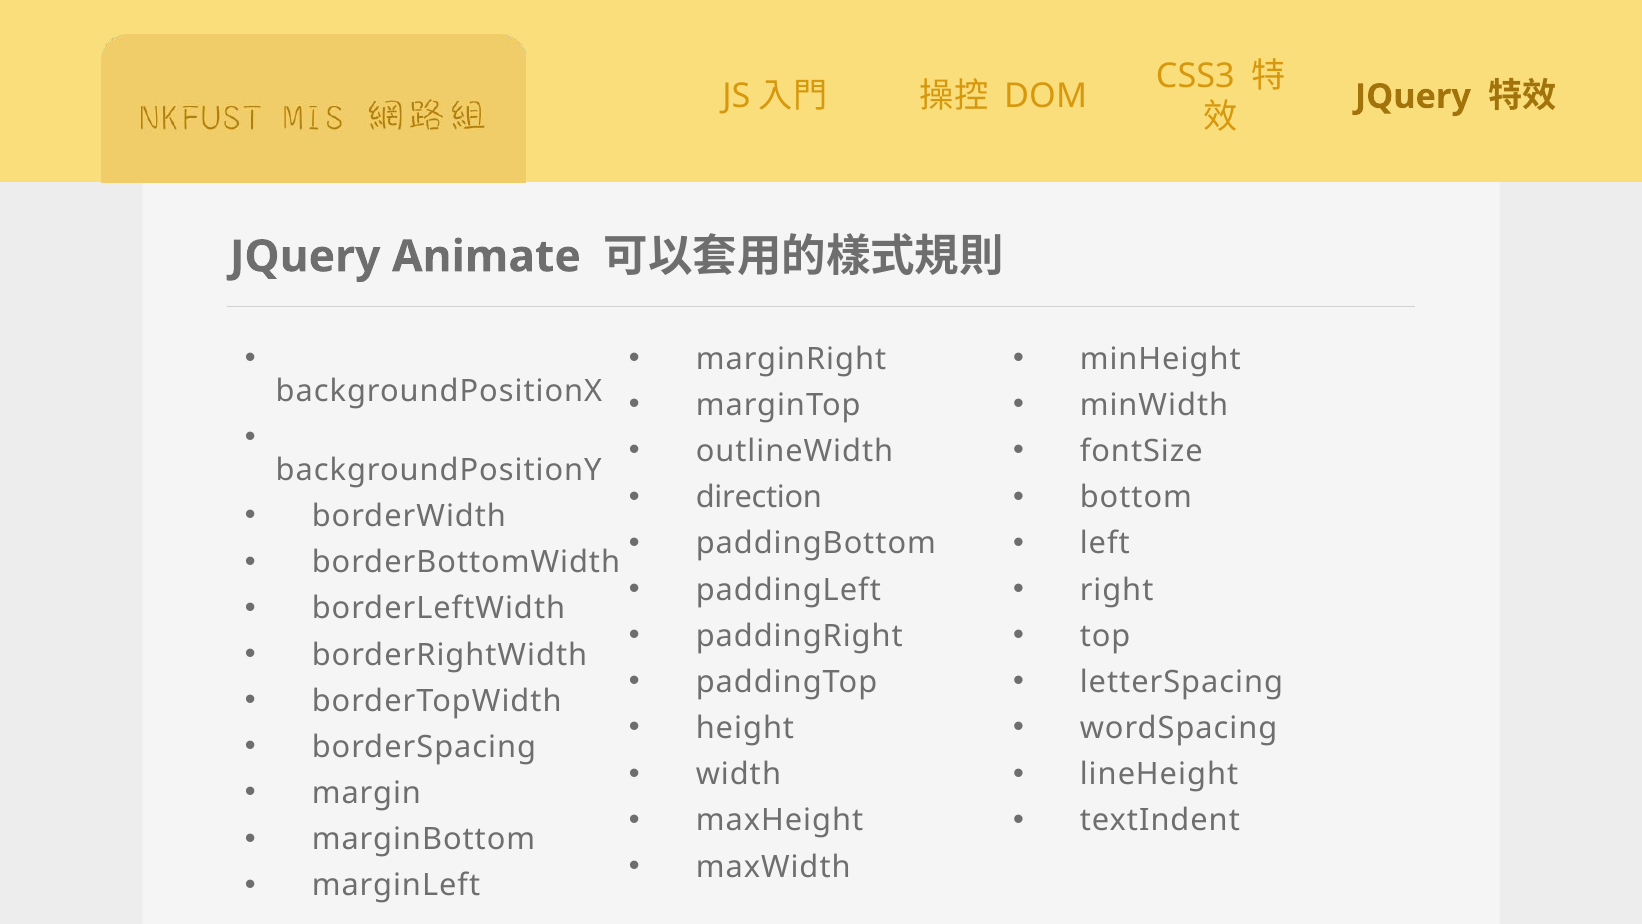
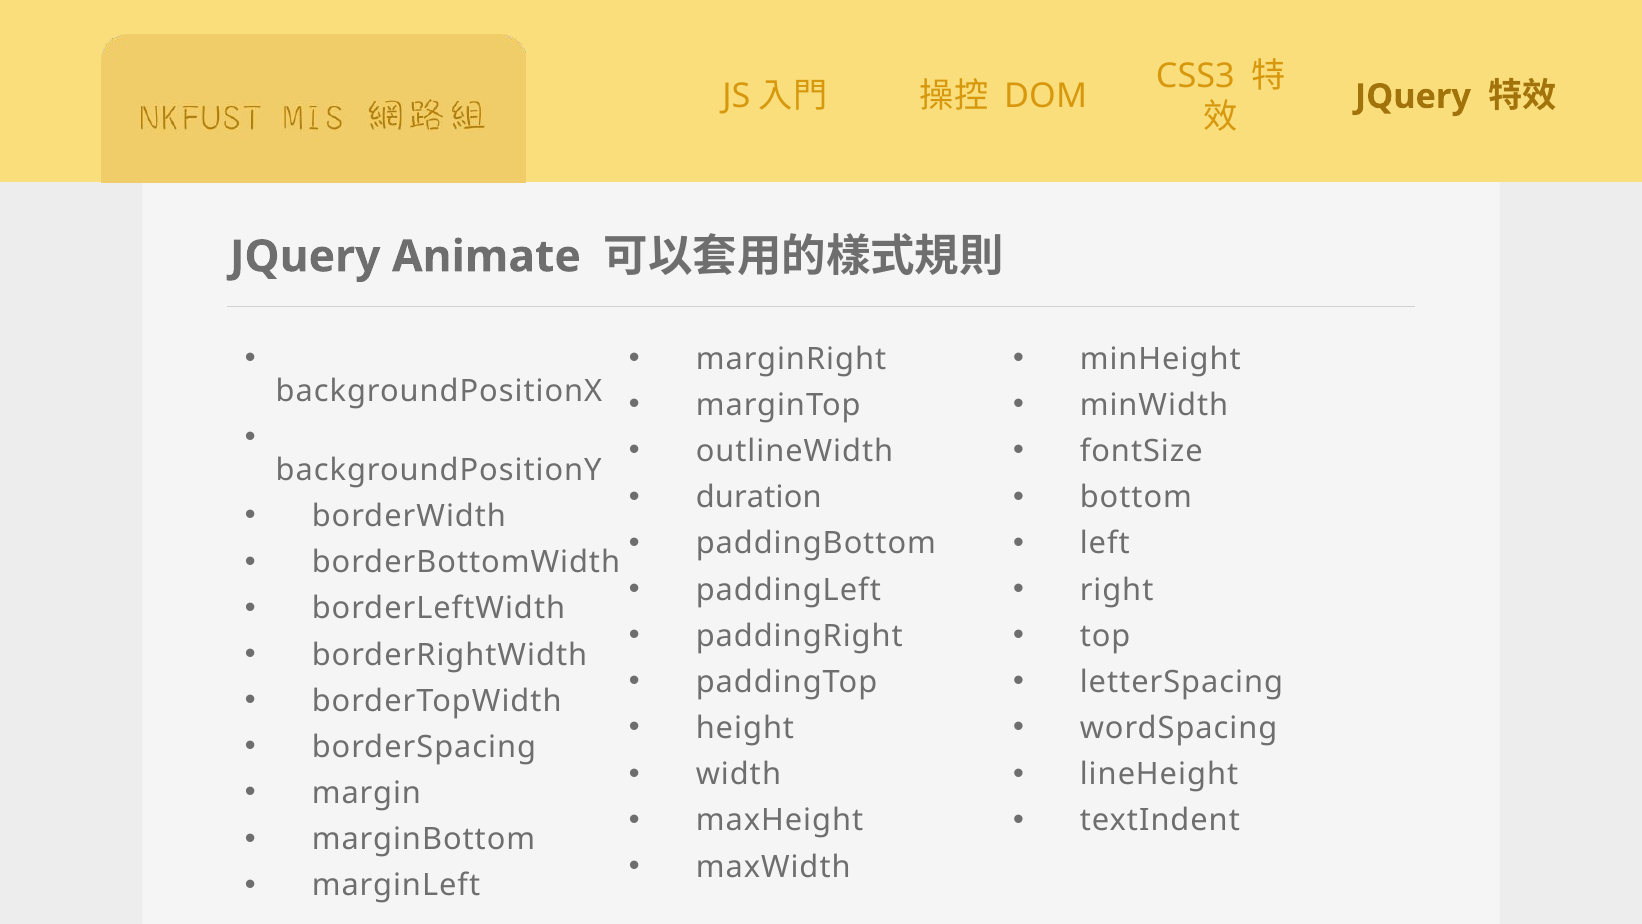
direction: direction -> duration (759, 497)
